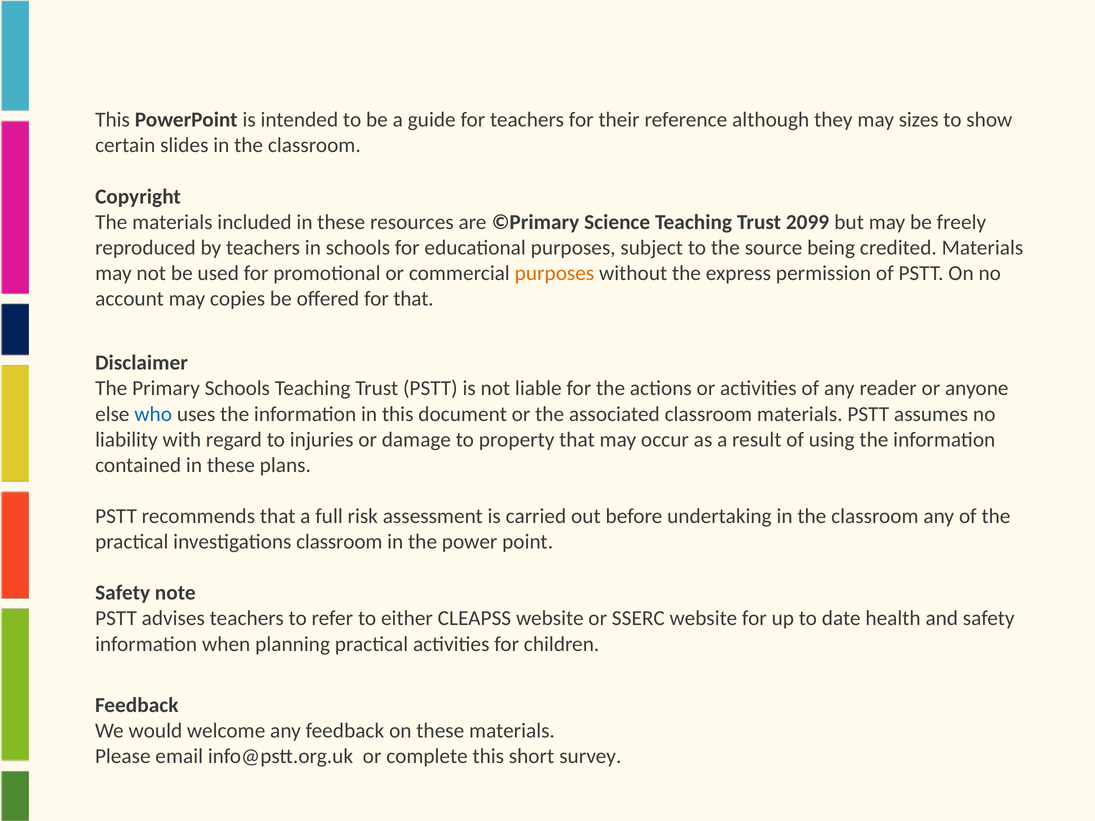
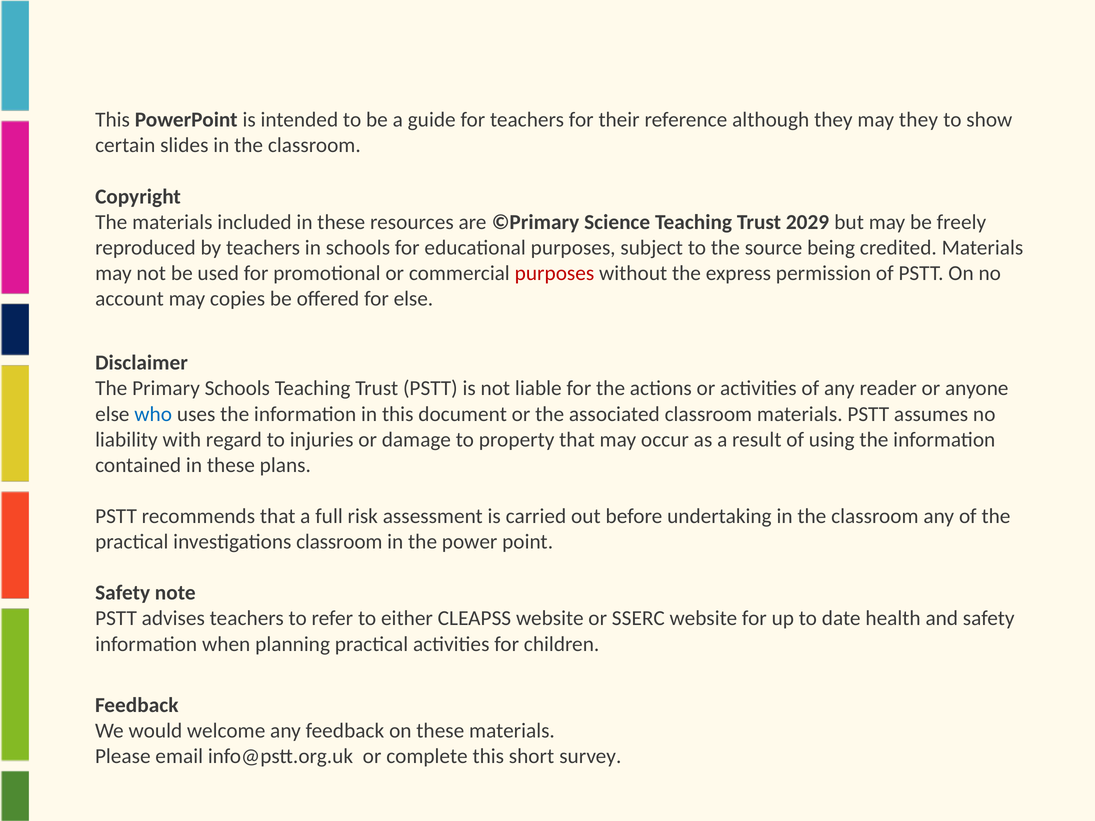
may sizes: sizes -> they (919, 120)
2099: 2099 -> 2029 (808, 222)
purposes colour: orange -> red (554, 273)
for that: that -> else (413, 299)
